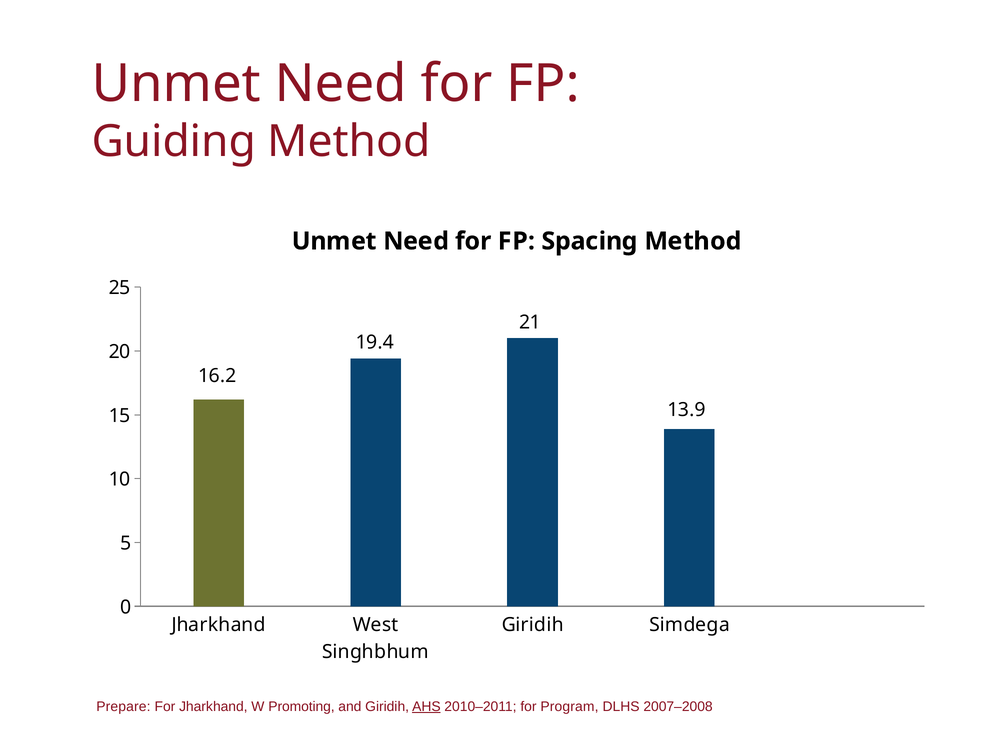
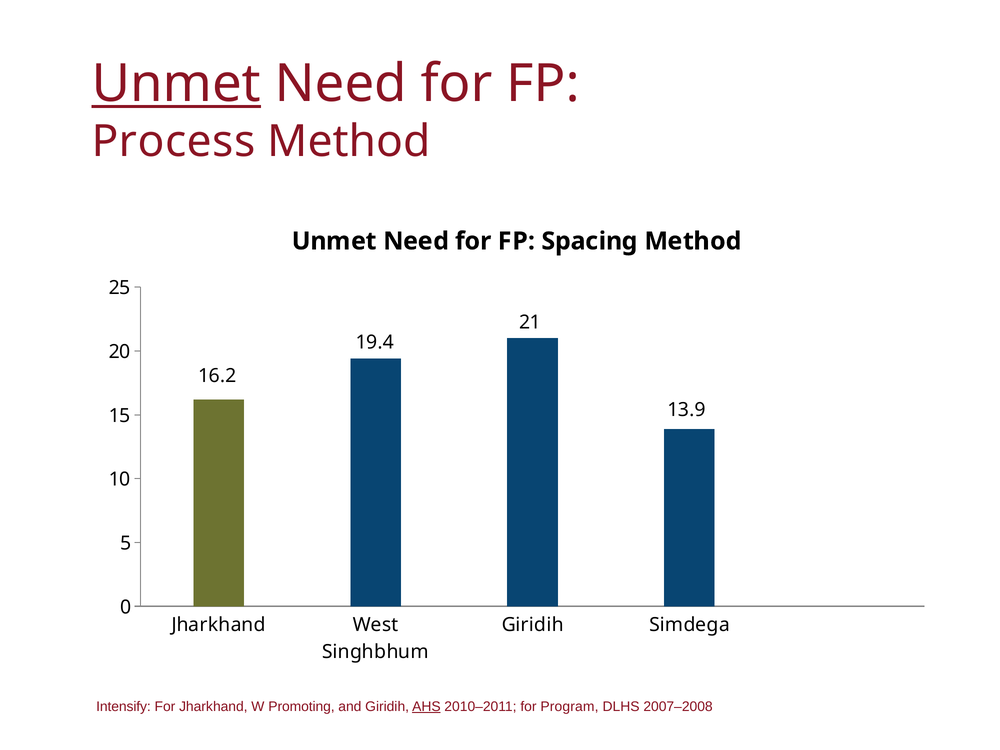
Unmet underline: none -> present (176, 84)
Guiding: Guiding -> Process (174, 142)
Prepare: Prepare -> Intensify (123, 707)
